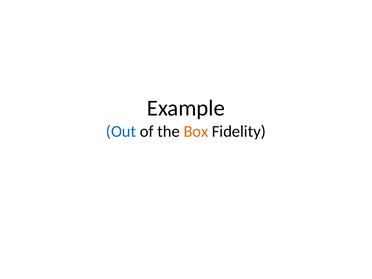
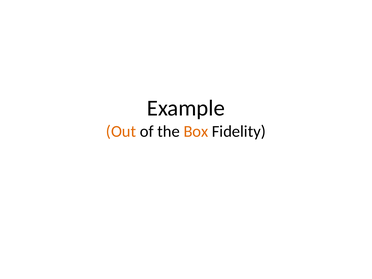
Out colour: blue -> orange (121, 131)
